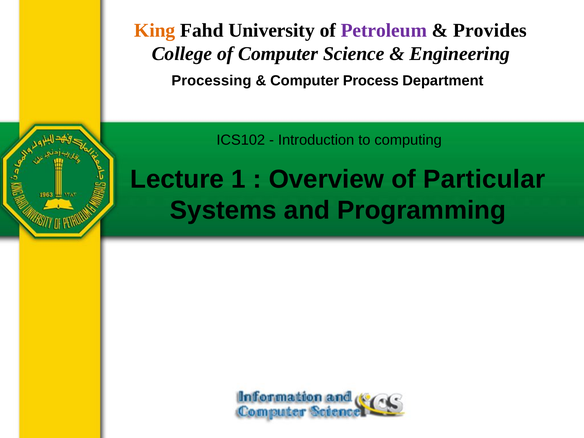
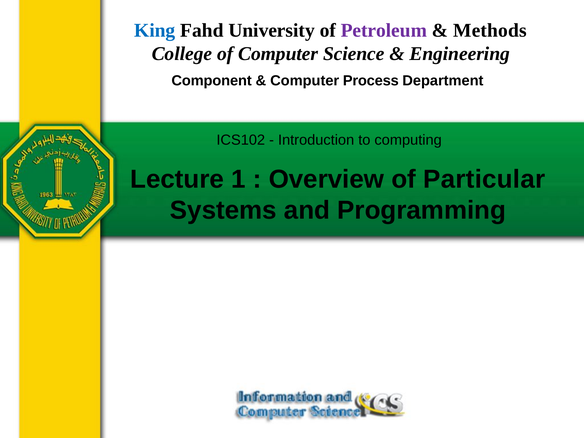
King colour: orange -> blue (155, 30)
Provides: Provides -> Methods (490, 30)
Processing: Processing -> Component (212, 81)
